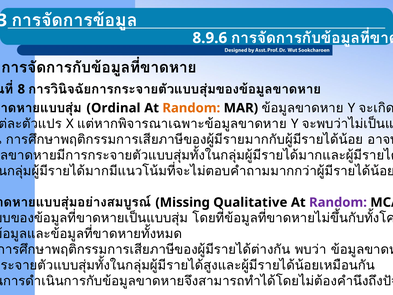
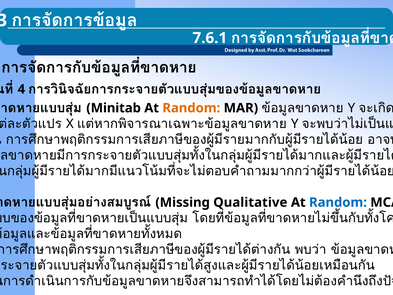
8.9.6: 8.9.6 -> 7.6.1 (210, 38)
8: 8 -> 4 (21, 89)
Ordinal: Ordinal -> Minitab (114, 108)
Random colour: purple -> blue (338, 202)
